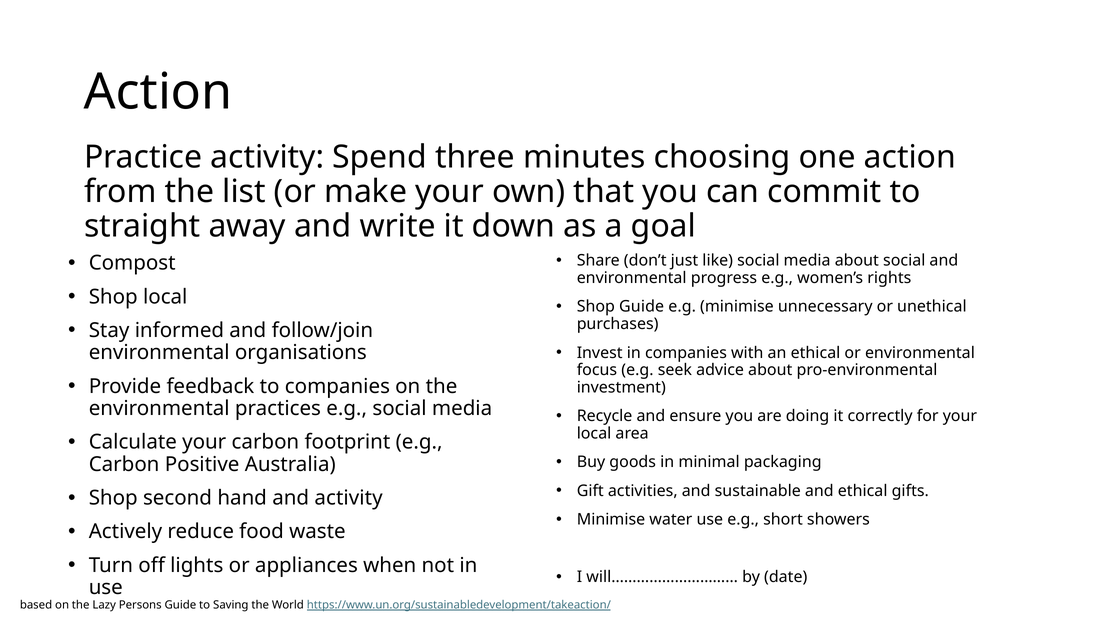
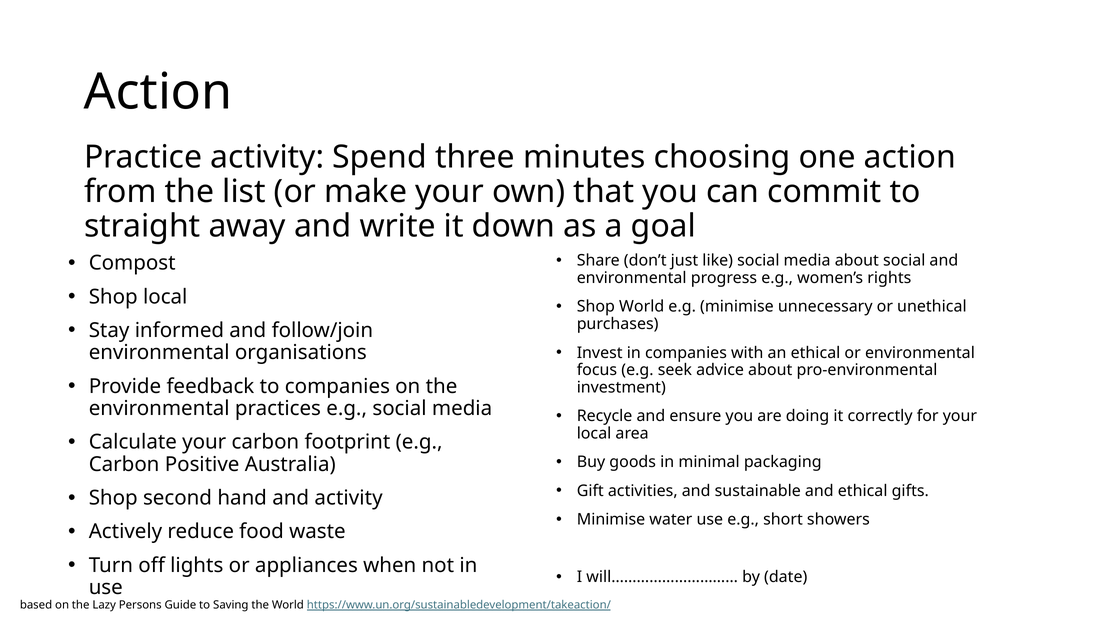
Shop Guide: Guide -> World (642, 306)
